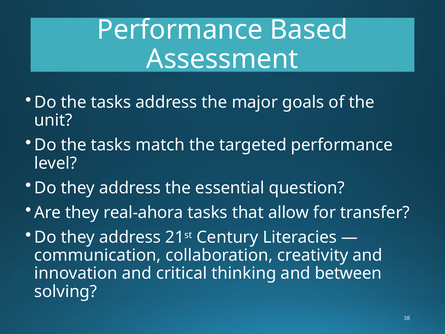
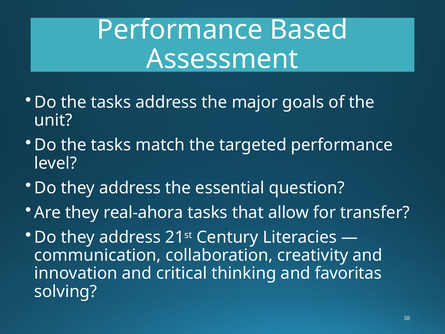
between: between -> favoritas (348, 273)
